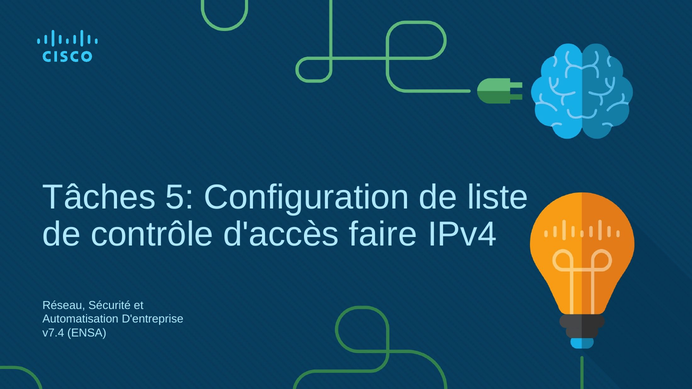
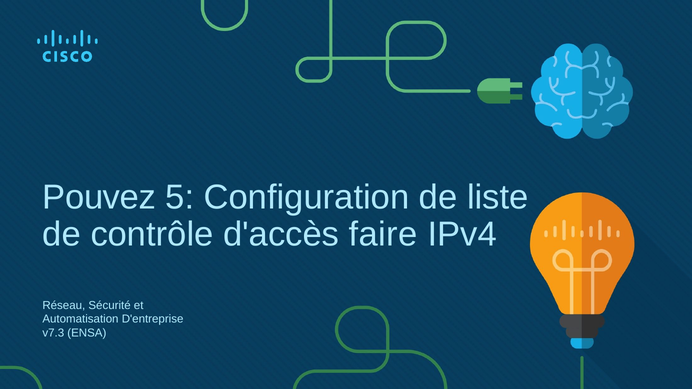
Tâches: Tâches -> Pouvez (99, 197)
v7.4: v7.4 -> v7.3 (53, 333)
